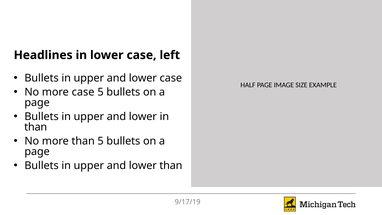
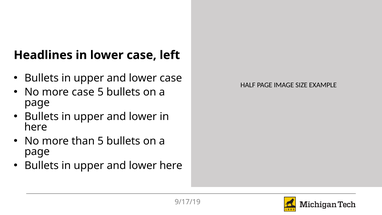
than: than -> here (36, 127)
lower than: than -> here (171, 166)
